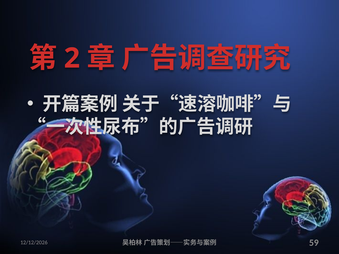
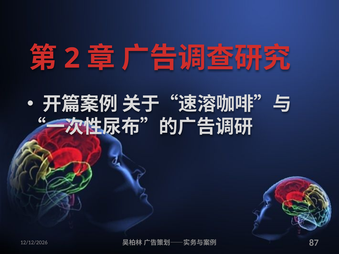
59: 59 -> 87 (314, 243)
